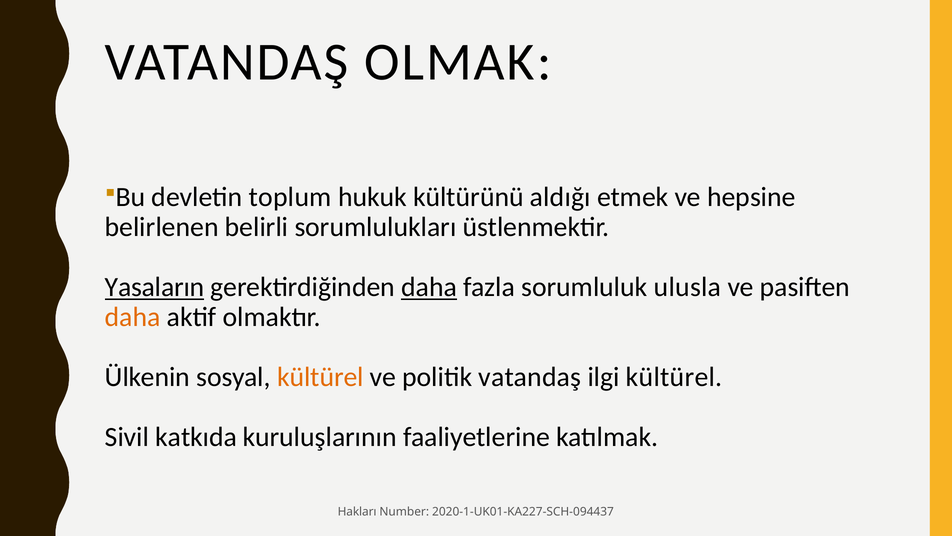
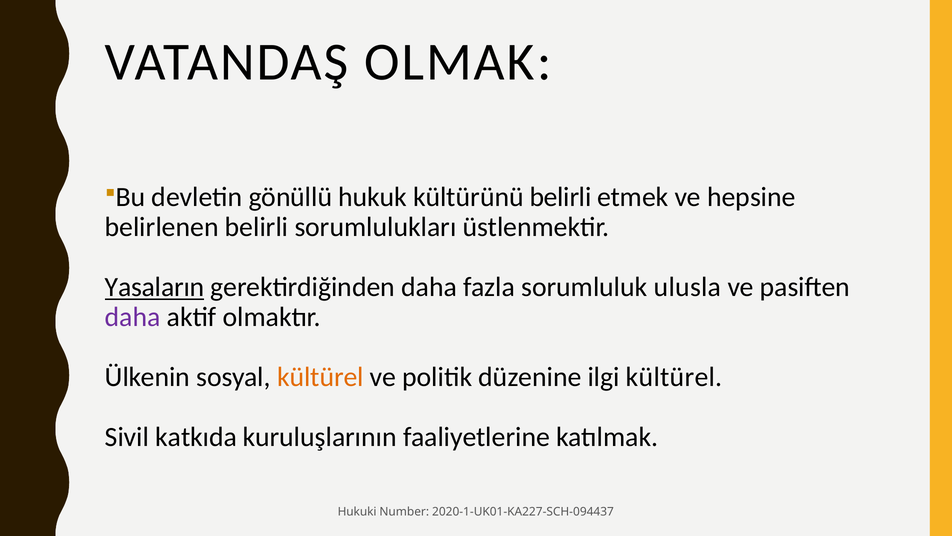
toplum: toplum -> gönüllü (290, 197)
kültürünü aldığı: aldığı -> belirli (560, 197)
daha underline: present -> none (429, 287)
daha colour: orange -> purple (133, 317)
politik vatandaş: vatandaş -> düzenine (530, 377)
Hakları: Hakları -> Hukuki (357, 511)
